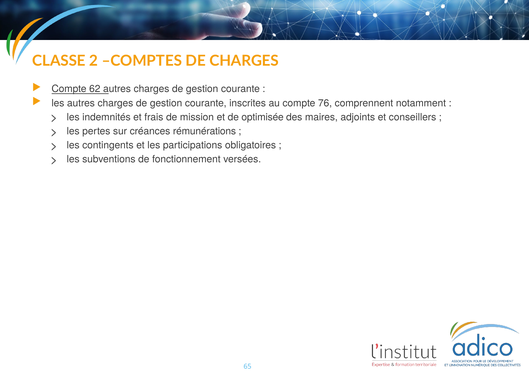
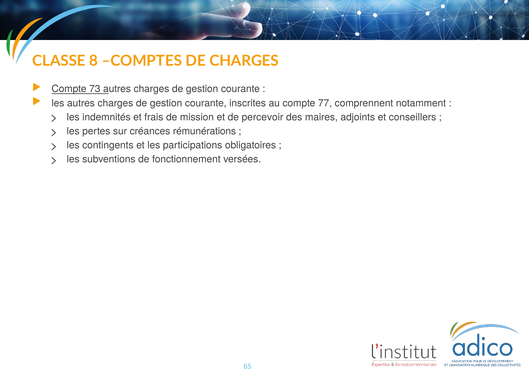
2: 2 -> 8 (94, 61)
62: 62 -> 73 (95, 89)
76: 76 -> 77 (325, 103)
optimisée: optimisée -> percevoir (263, 117)
